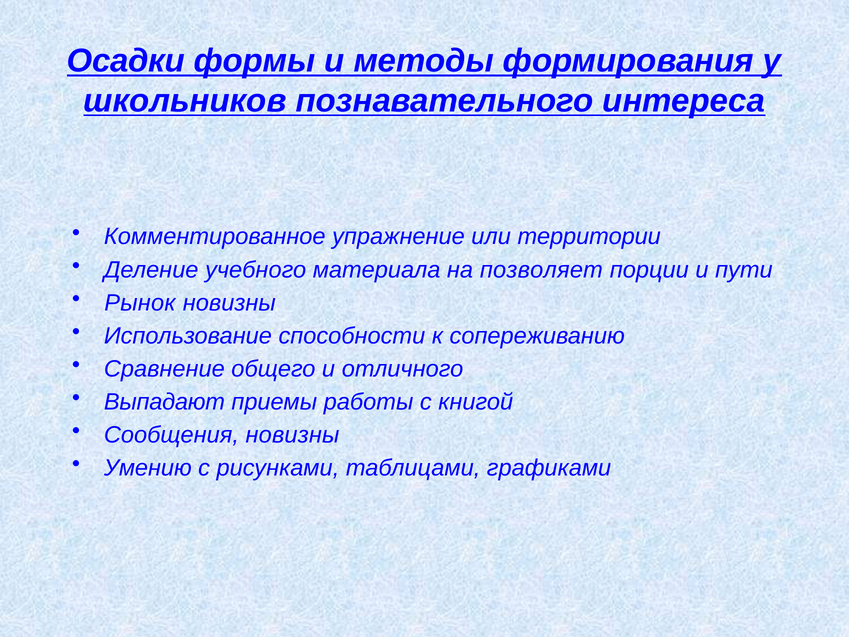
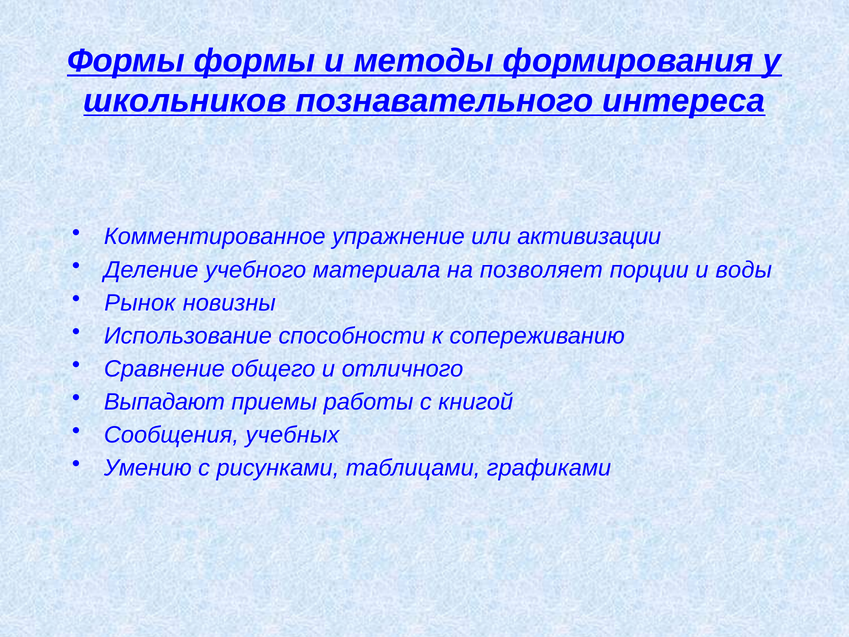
Осадки: Осадки -> Формы (126, 61)
территории: территории -> активизации (589, 237)
пути: пути -> воды (744, 270)
Сообщения новизны: новизны -> учебных (292, 435)
